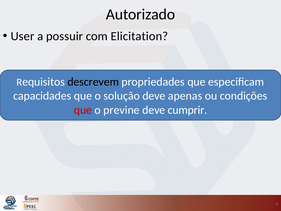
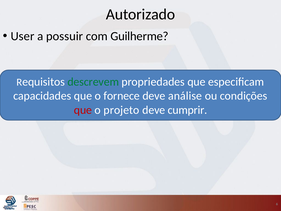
Elicitation: Elicitation -> Guilherme (140, 36)
descrevem colour: black -> green (93, 82)
solução: solução -> fornece (122, 96)
apenas: apenas -> análise (185, 96)
previne: previne -> projeto (121, 110)
